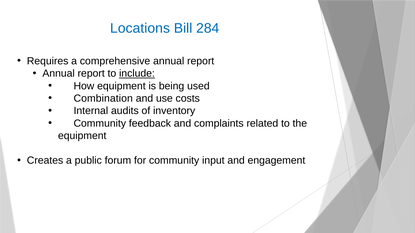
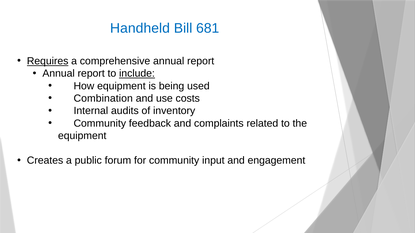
Locations: Locations -> Handheld (140, 28)
284: 284 -> 681 (208, 28)
Requires underline: none -> present (48, 61)
